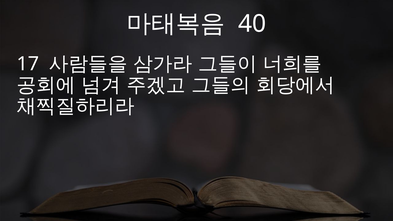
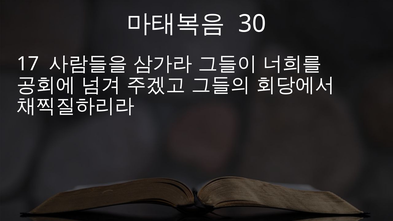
40: 40 -> 30 (252, 24)
